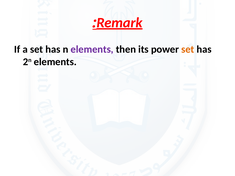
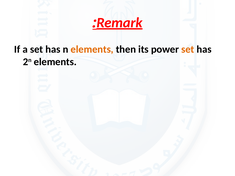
elements colour: purple -> orange (92, 49)
